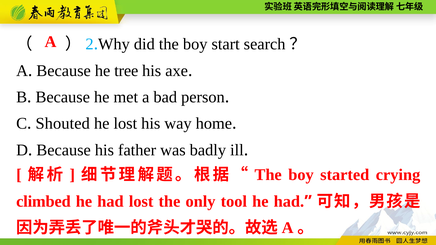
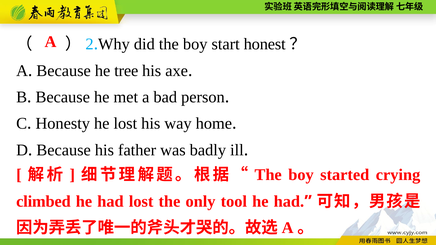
search: search -> honest (265, 44)
Shouted: Shouted -> Honesty (63, 124)
